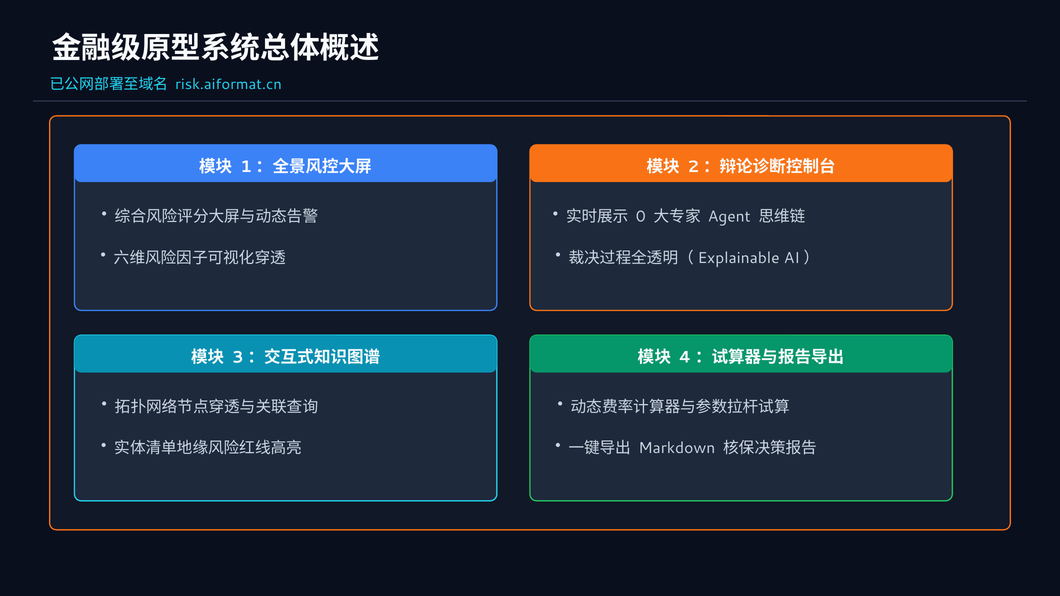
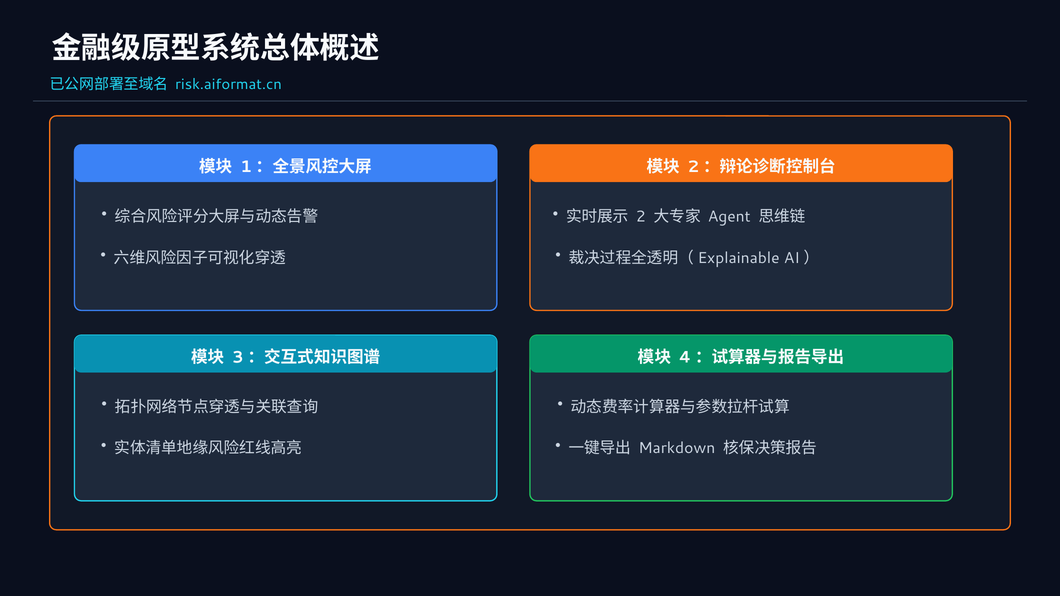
0: 0 -> 2 (641, 217)
